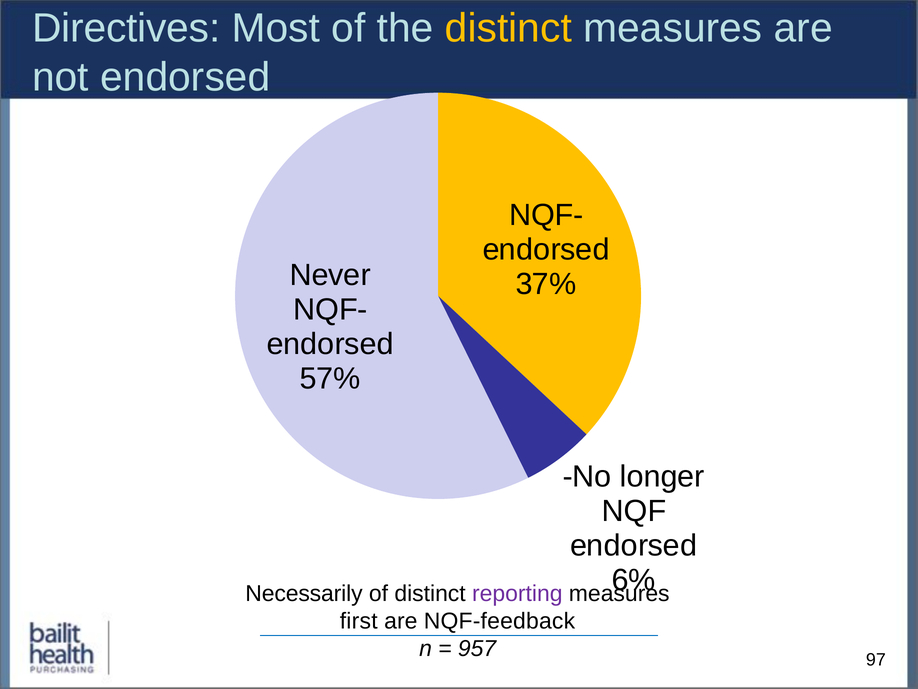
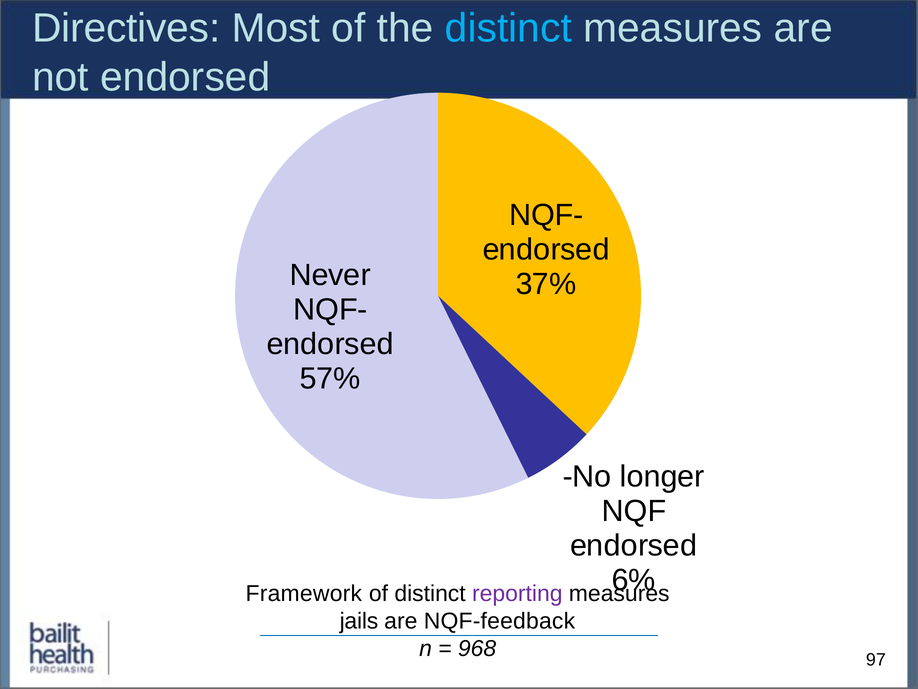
distinct colour: yellow -> light blue (508, 28)
Necessarily: Necessarily -> Framework (304, 593)
first: first -> jails (359, 621)
957: 957 -> 968 (477, 648)
